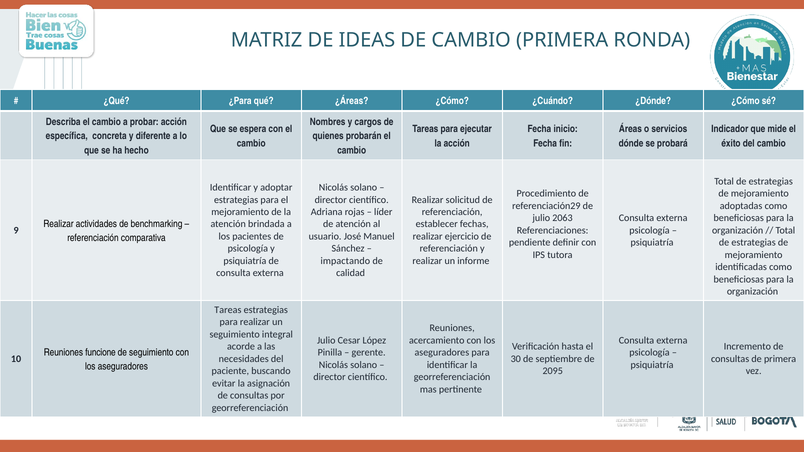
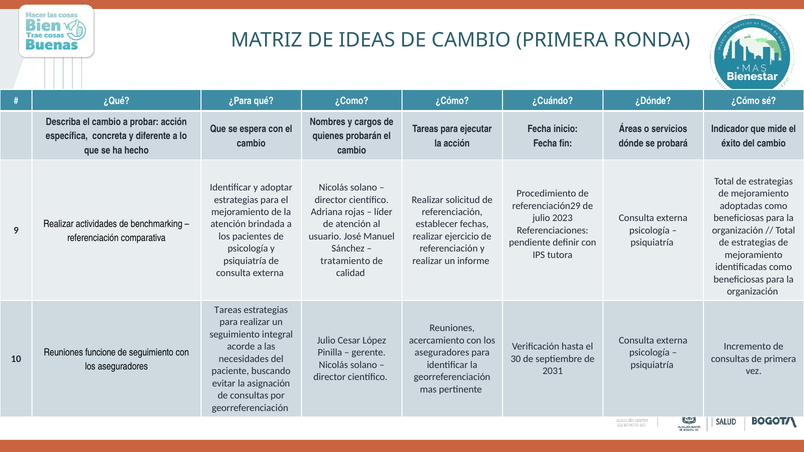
¿Áreas: ¿Áreas -> ¿Como (352, 101)
2063: 2063 -> 2023 (562, 218)
impactando: impactando -> tratamiento (345, 261)
2095: 2095 -> 2031 (553, 371)
